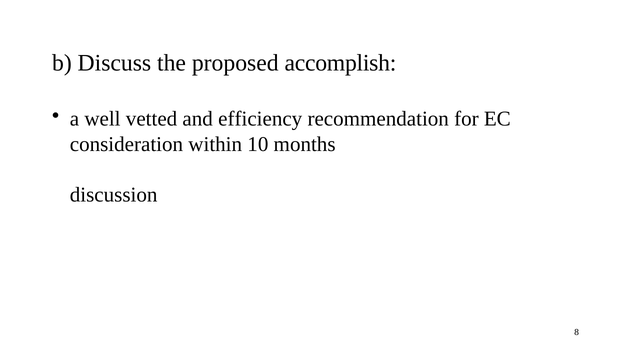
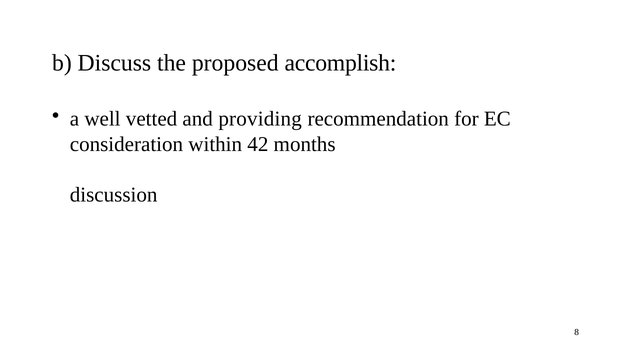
efficiency: efficiency -> providing (260, 119)
10: 10 -> 42 (258, 144)
